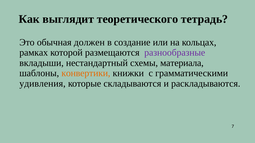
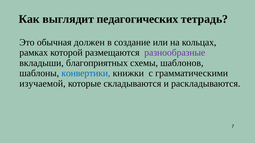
теоретического: теоретического -> педагогических (138, 19)
нестандартный: нестандартный -> благоприятных (97, 63)
материала: материала -> шаблонов (182, 63)
конвертики colour: orange -> blue (86, 73)
удивления: удивления -> изучаемой (42, 84)
